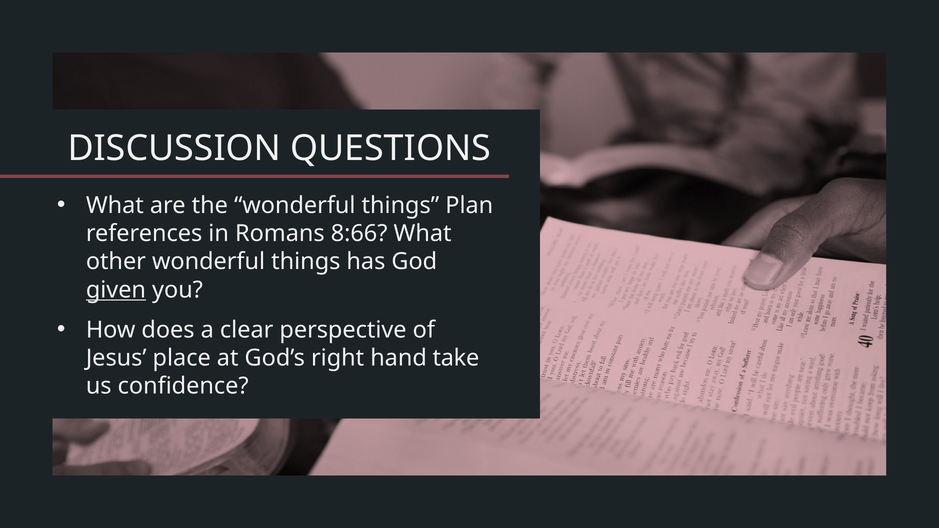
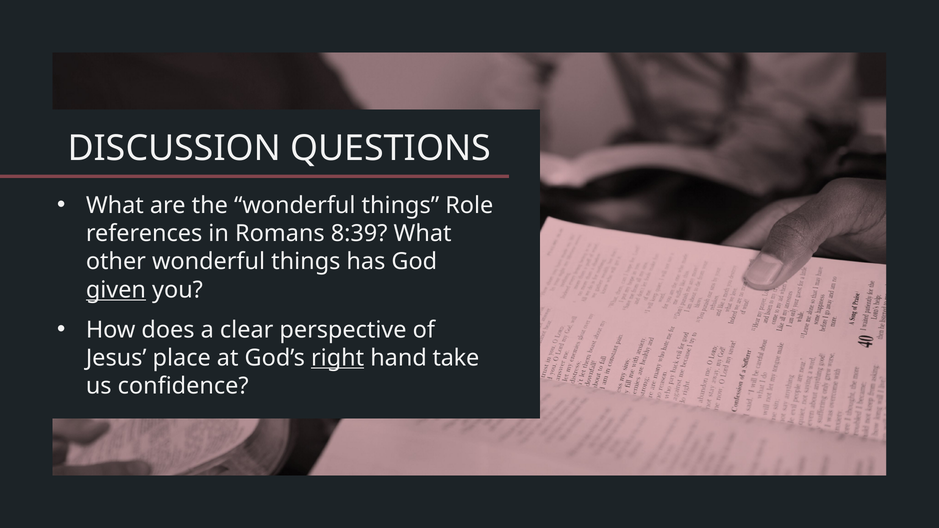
Plan: Plan -> Role (469, 205)
8:66: 8:66 -> 8:39 (359, 234)
right underline: none -> present (338, 358)
